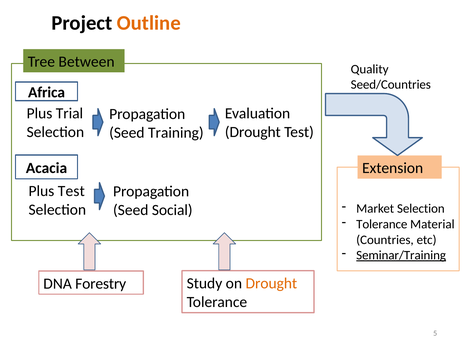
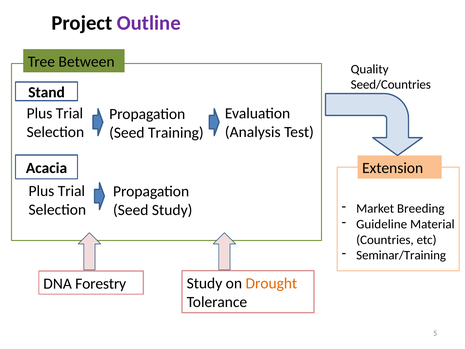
Outline colour: orange -> purple (149, 23)
Africa: Africa -> Stand (47, 92)
Drought: Drought -> Analysis (253, 132)
Test: Test -> Trial (71, 191)
Market Selection: Selection -> Breeding (421, 209)
Seed Social: Social -> Study (172, 210)
Tolerance: Tolerance -> Guideline (382, 224)
Seminar/Training underline: present -> none (401, 255)
